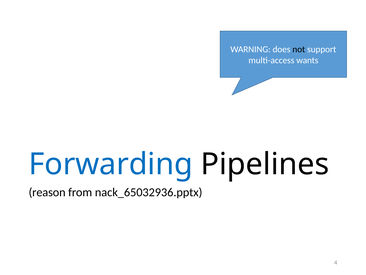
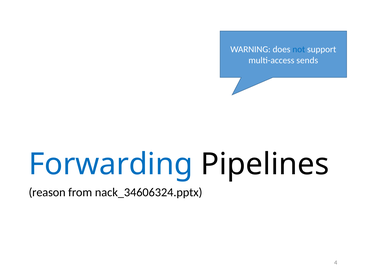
not colour: black -> blue (299, 49)
wants: wants -> sends (307, 60)
nack_65032936.pptx: nack_65032936.pptx -> nack_34606324.pptx (149, 192)
